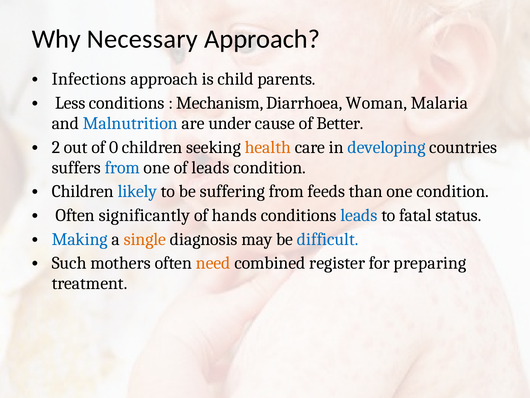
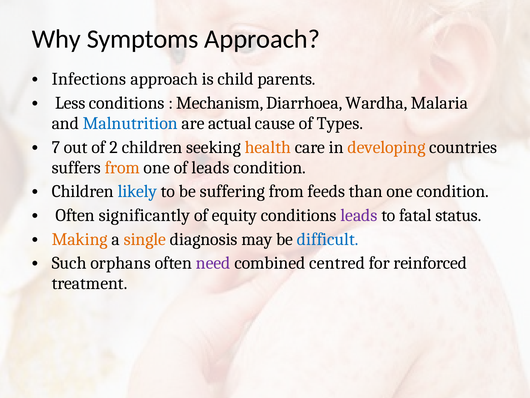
Necessary: Necessary -> Symptoms (143, 39)
Woman: Woman -> Wardha (377, 103)
under: under -> actual (230, 123)
Better: Better -> Types (340, 123)
2: 2 -> 7 (56, 147)
0: 0 -> 2 (114, 147)
developing colour: blue -> orange (387, 147)
from colour: blue -> orange (122, 167)
hands: hands -> equity (234, 215)
leads colour: blue -> purple (359, 215)
Making colour: blue -> orange (80, 239)
mothers: mothers -> orphans (121, 263)
need colour: orange -> purple (213, 263)
register: register -> centred (337, 263)
preparing: preparing -> reinforced (430, 263)
